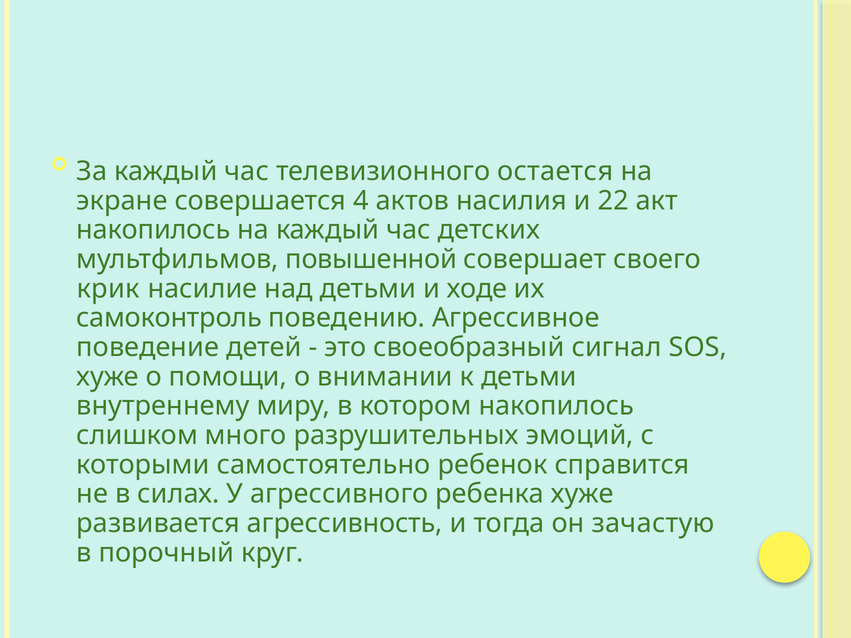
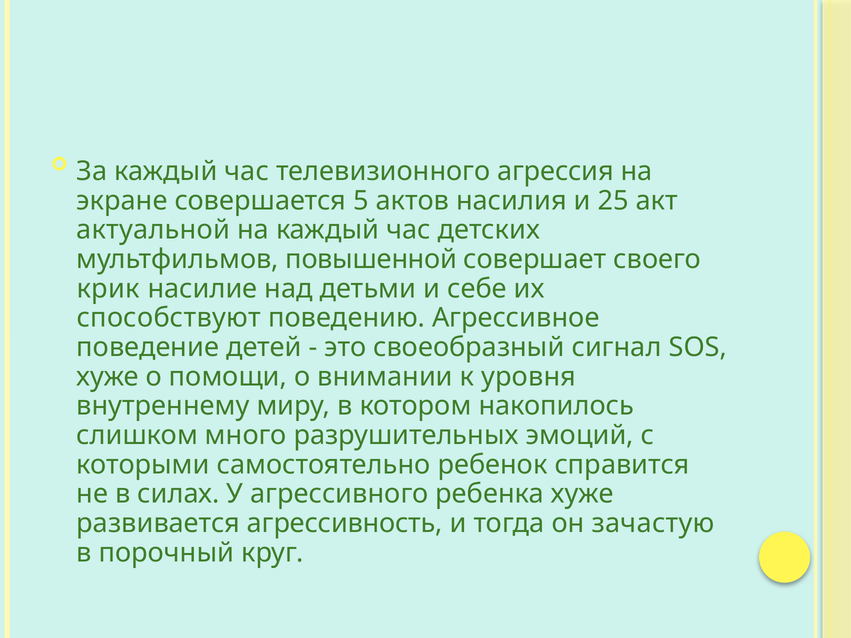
остается: остается -> агрессия (556, 171)
4: 4 -> 5 (361, 201)
22: 22 -> 25 (613, 201)
накопилось: накопилось -> актуальной (153, 230)
ходе: ходе -> себе (477, 289)
самоконтроль: самоконтроль -> способствуют (169, 318)
к детьми: детьми -> уровня (529, 377)
